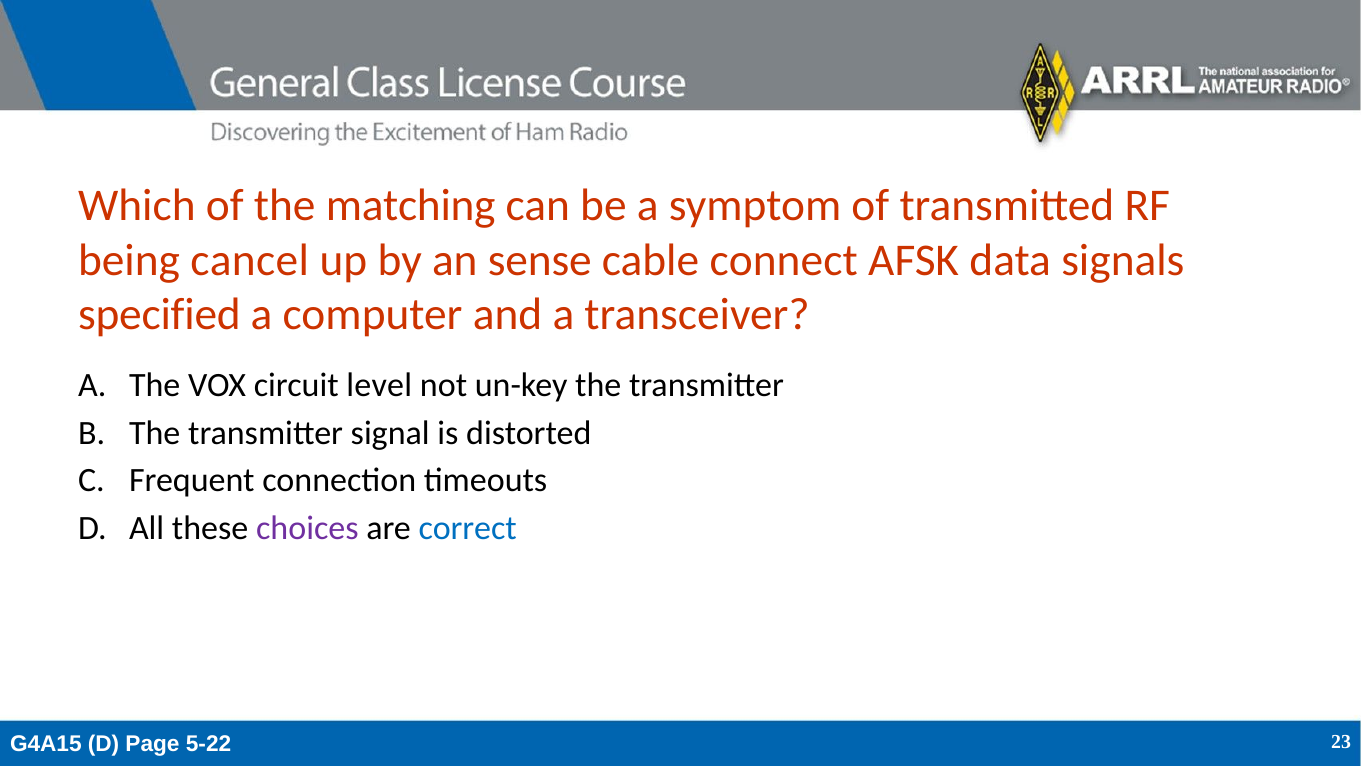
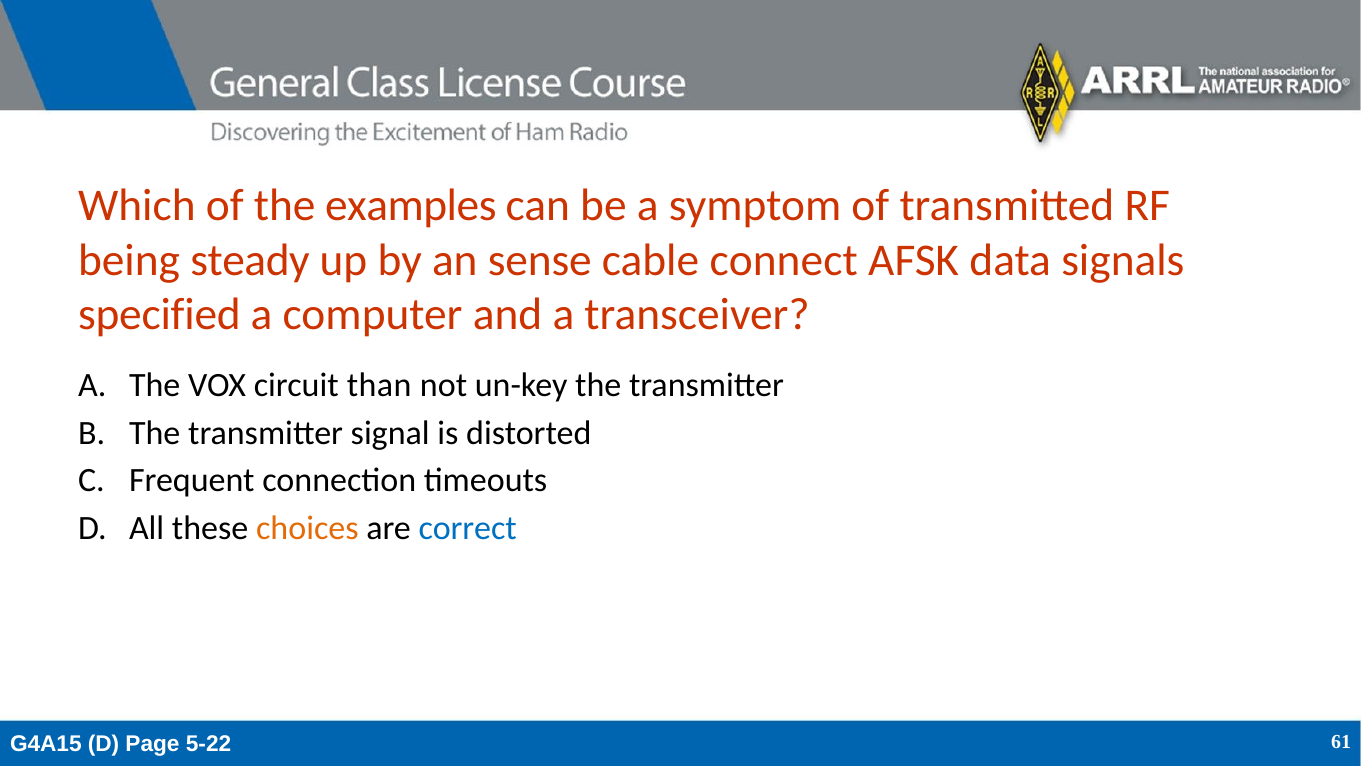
matching: matching -> examples (411, 206)
cancel: cancel -> steady (250, 260)
level: level -> than (379, 385)
choices colour: purple -> orange (307, 528)
23: 23 -> 61 (1341, 741)
